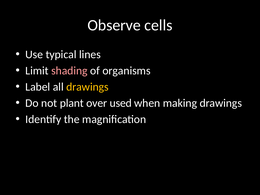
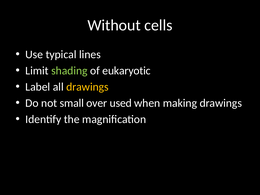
Observe: Observe -> Without (114, 25)
shading colour: pink -> light green (69, 71)
organisms: organisms -> eukaryotic (127, 71)
plant: plant -> small (72, 103)
